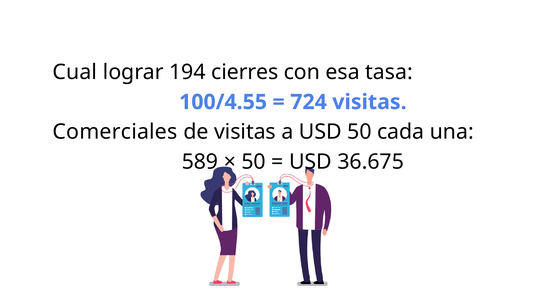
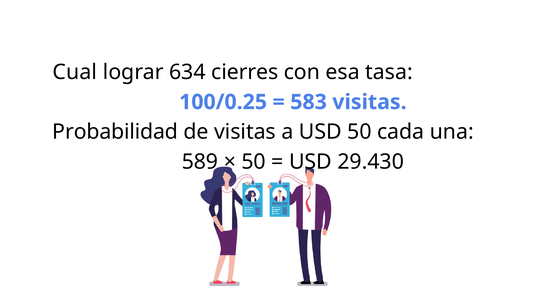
194: 194 -> 634 (187, 72)
100/4.55: 100/4.55 -> 100/0.25 (223, 102)
724: 724 -> 583 (309, 102)
Comerciales: Comerciales -> Probabilidad (115, 132)
36.675: 36.675 -> 29.430 (371, 162)
